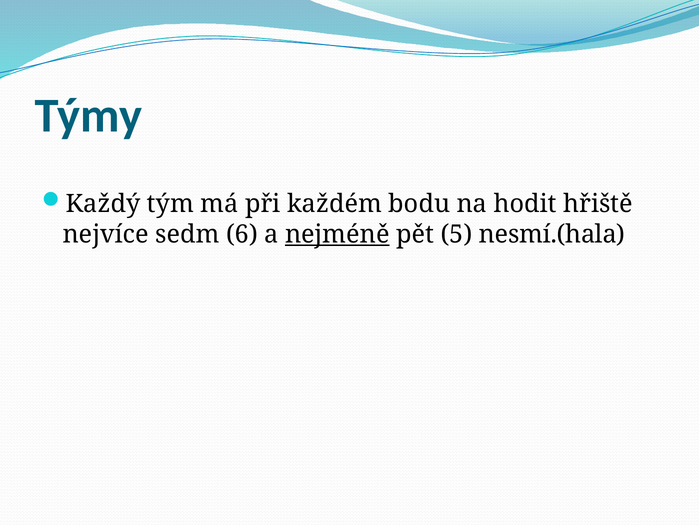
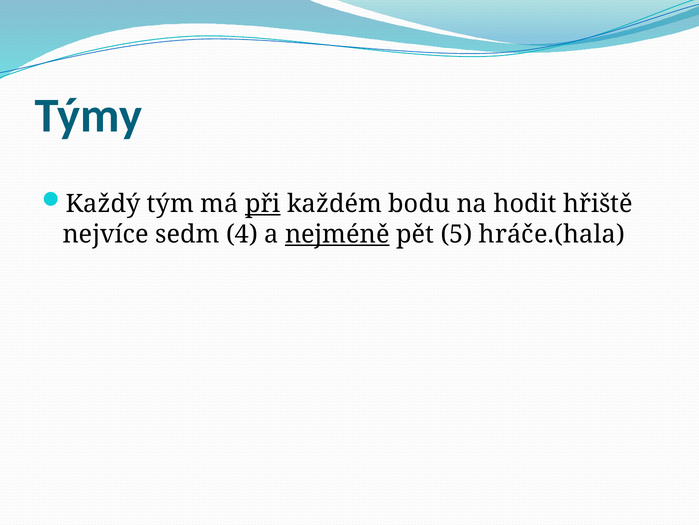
při underline: none -> present (263, 204)
6: 6 -> 4 (242, 234)
nesmí.(hala: nesmí.(hala -> hráče.(hala (552, 234)
